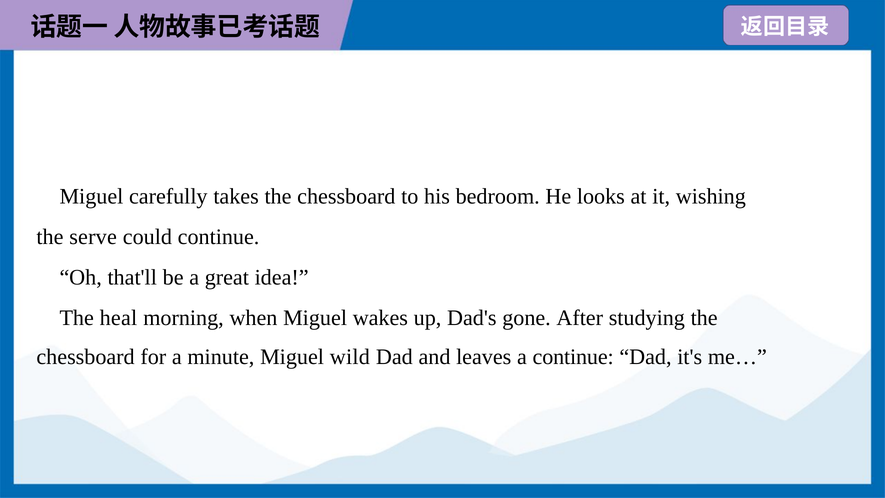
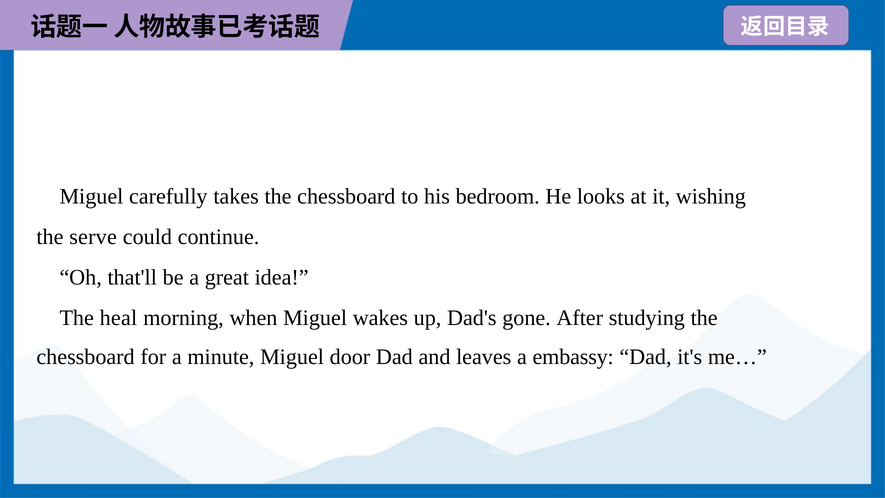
wild: wild -> door (350, 357)
a continue: continue -> embassy (573, 357)
